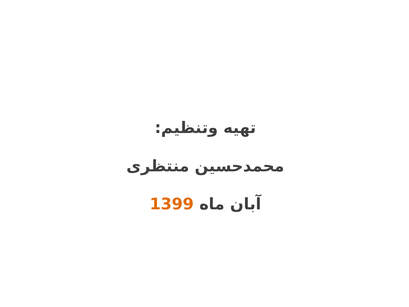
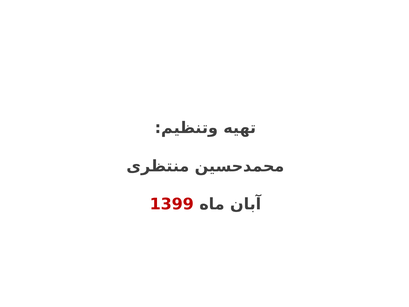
1399 colour: orange -> red (172, 204)
